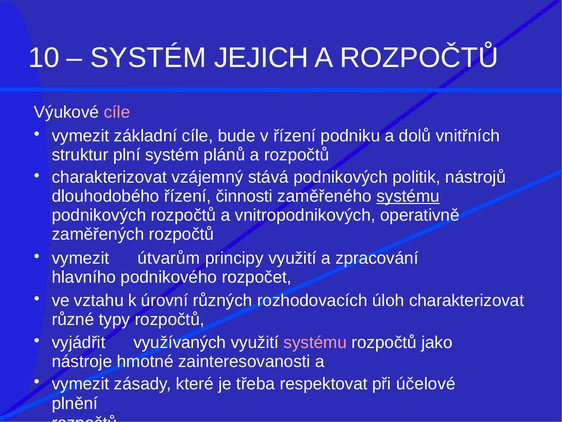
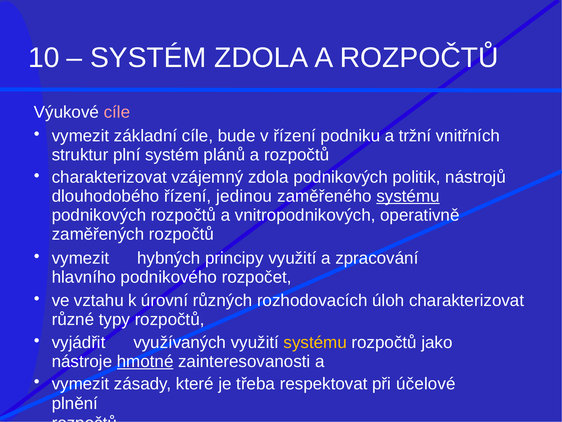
SYSTÉM JEJICH: JEJICH -> ZDOLA (261, 58)
dolů: dolů -> tržní (415, 136)
vzájemný stává: stává -> zdola (268, 177)
činnosti: činnosti -> jedinou (244, 196)
útvarům: útvarům -> hybných (169, 258)
systému colour: pink -> yellow (315, 342)
hmotné underline: none -> present (145, 361)
